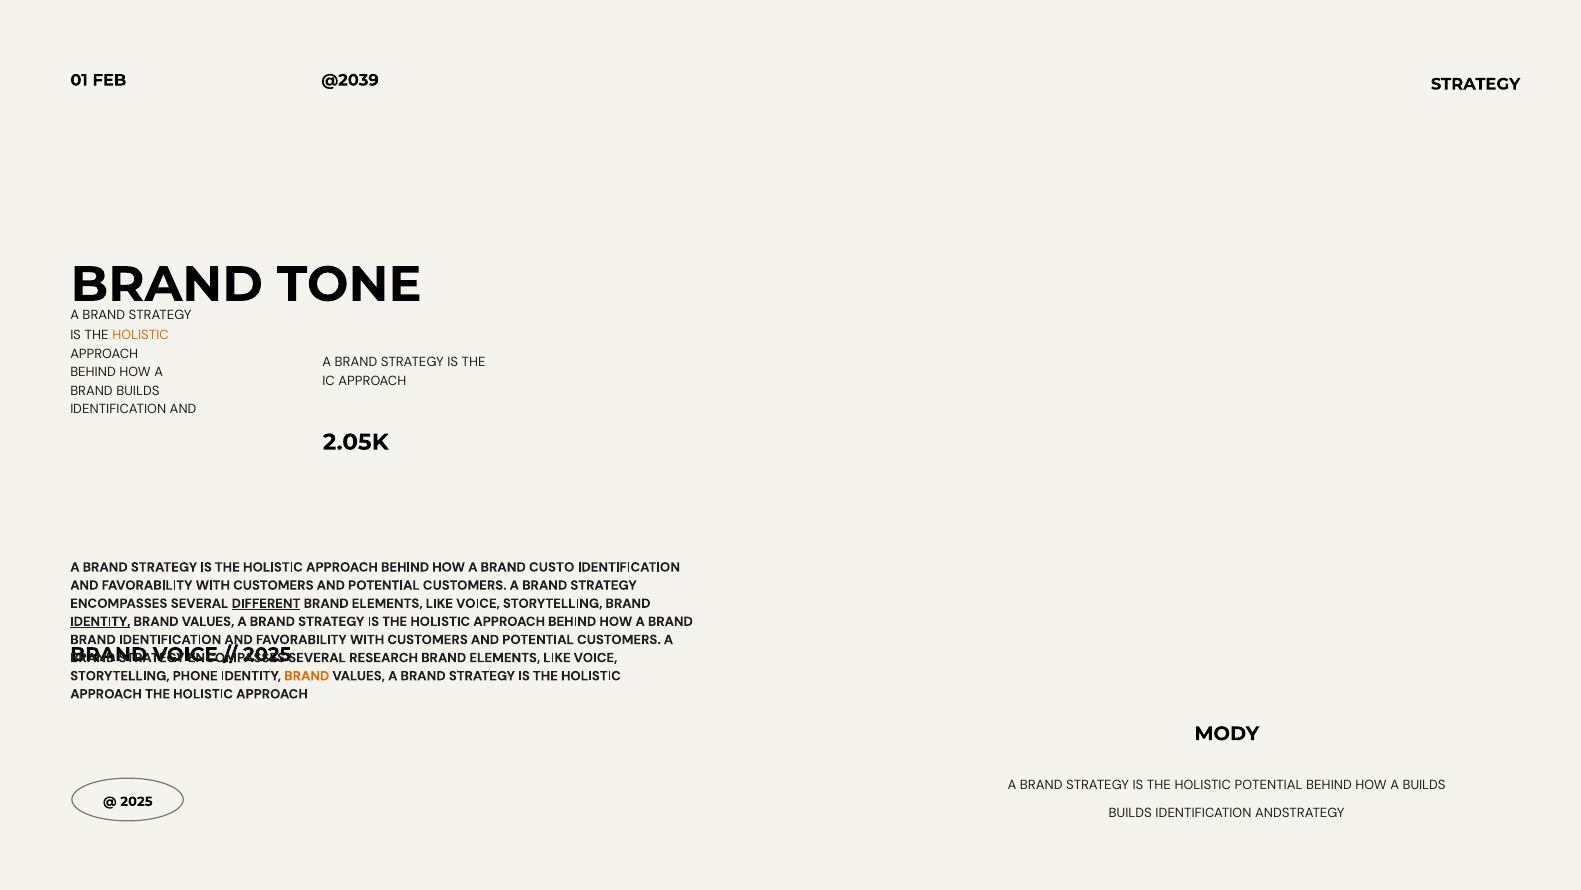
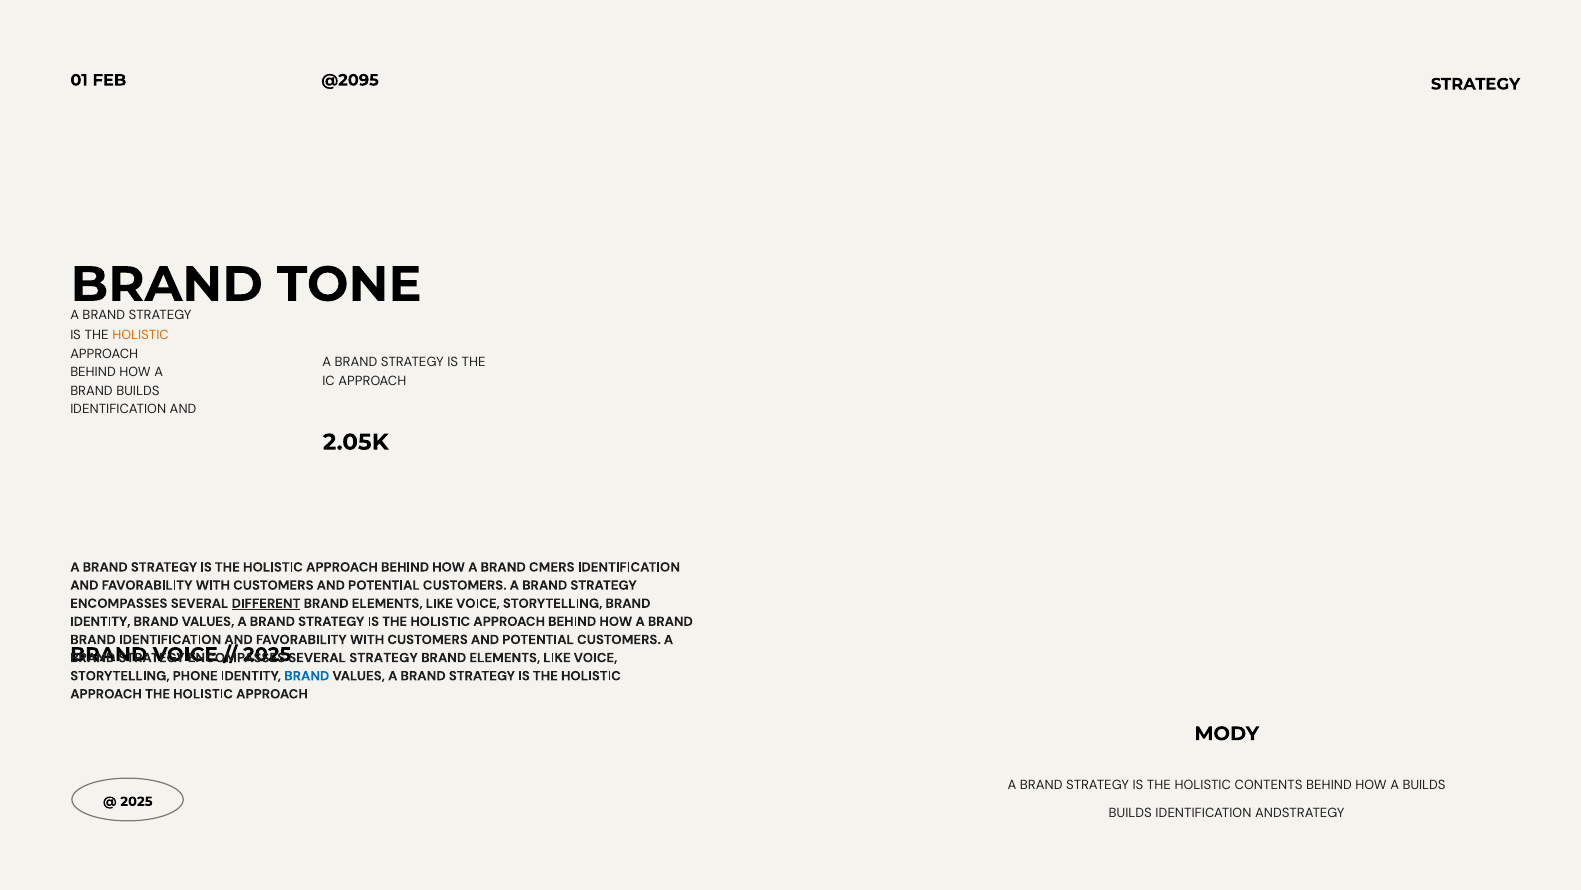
@2039: @2039 -> @2095 (350, 80)
CUSTO: CUSTO -> CMERS (552, 567)
IDENTITY underline: present -> none (100, 621)
SEVERAL RESEARCH: RESEARCH -> STRATEGY (384, 657)
BRAND colour: orange -> blue (307, 675)
HOLISTIC POTENTIAL: POTENTIAL -> CONTENTS (1269, 784)
